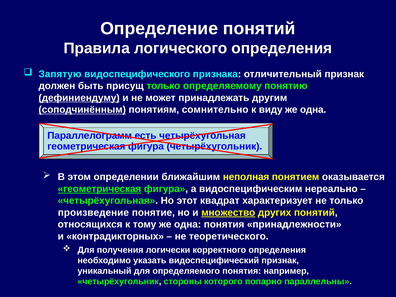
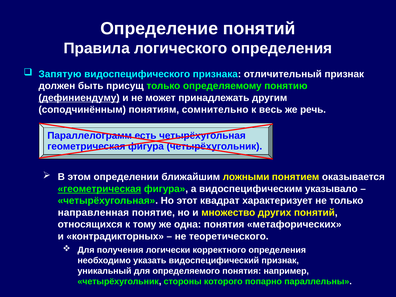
соподчинённым underline: present -> none (82, 110)
виду: виду -> весь (271, 110)
одна: одна -> речь (313, 110)
неполная: неполная -> ложными (246, 177)
нереально: нереально -> указывало (331, 189)
произведение: произведение -> направленная (93, 213)
множество underline: present -> none (228, 213)
принадлежности: принадлежности -> метафорических (294, 224)
